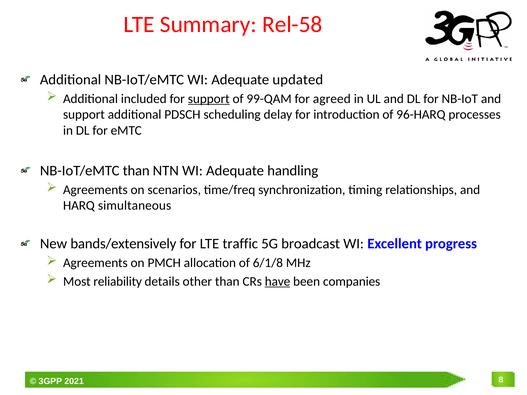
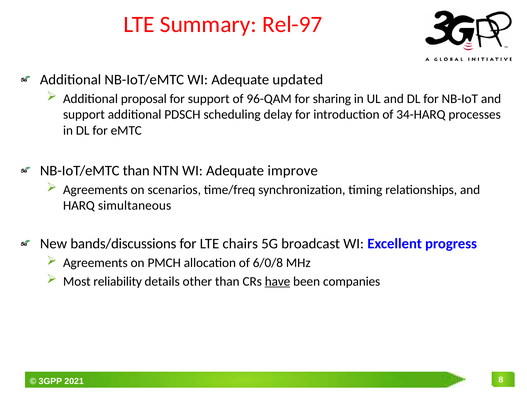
Rel-58: Rel-58 -> Rel-97 (292, 24)
included: included -> proposal (144, 99)
support underline: present -> none (209, 99)
99-QAM: 99-QAM -> 96-QAM (269, 99)
agreed: agreed -> sharing (332, 99)
96-HARQ: 96-HARQ -> 34-HARQ (421, 115)
handling: handling -> improve (293, 171)
bands/extensively: bands/extensively -> bands/discussions (123, 244)
traffic: traffic -> chairs (240, 244)
6/1/8: 6/1/8 -> 6/0/8 (268, 263)
